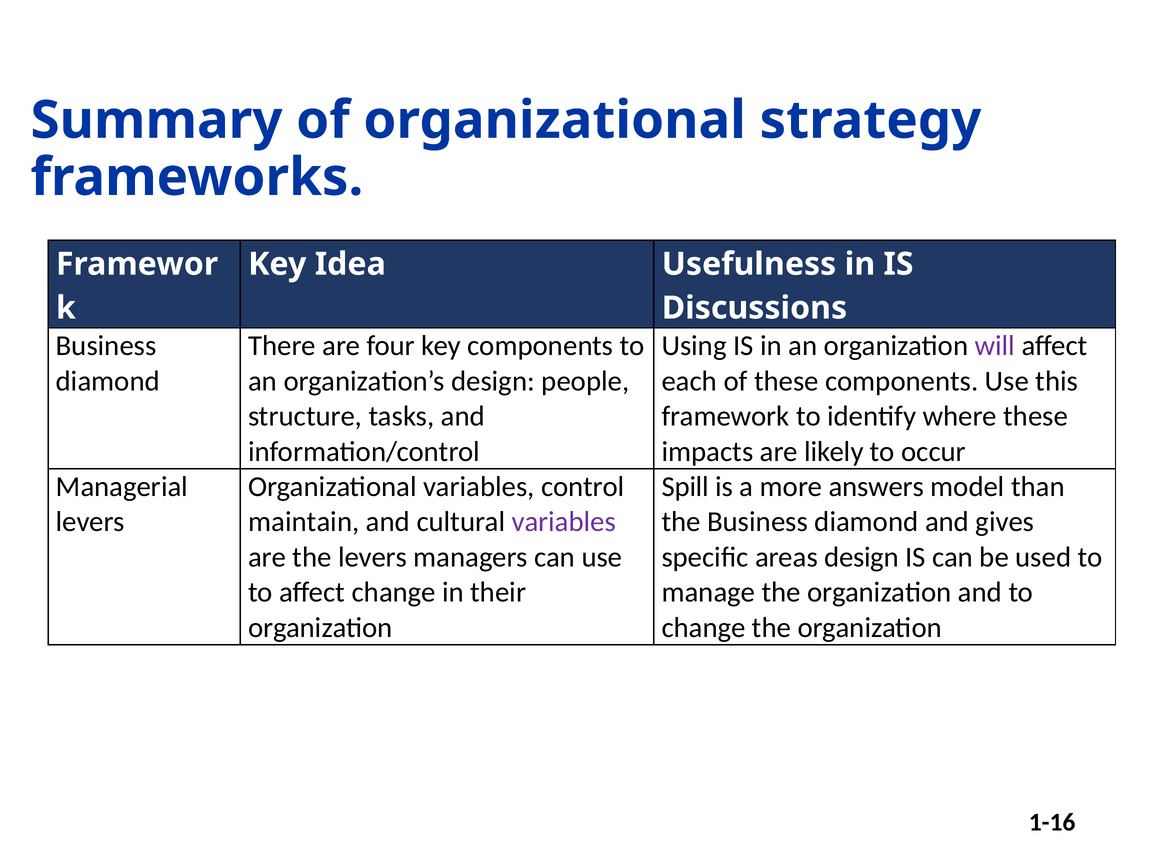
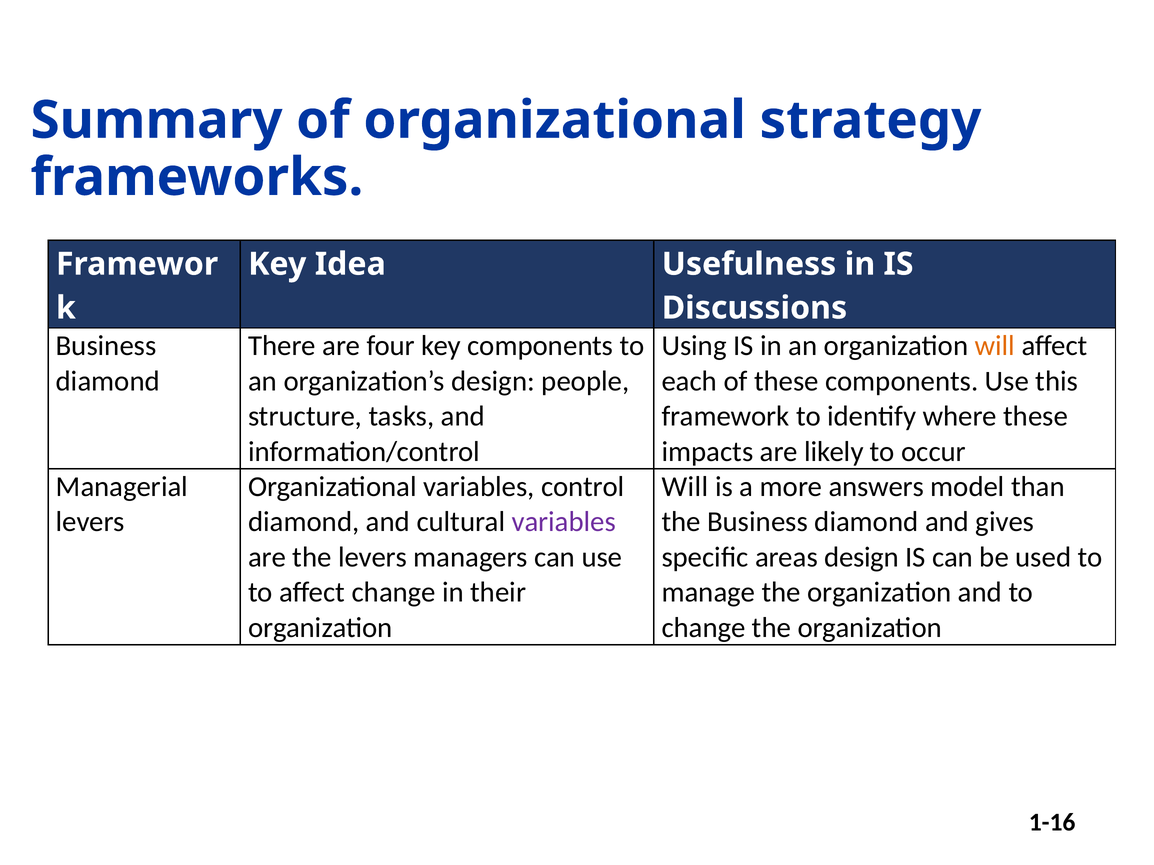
will colour: purple -> orange (995, 346)
Spill: Spill -> Will (685, 487)
maintain: maintain -> diamond (304, 522)
